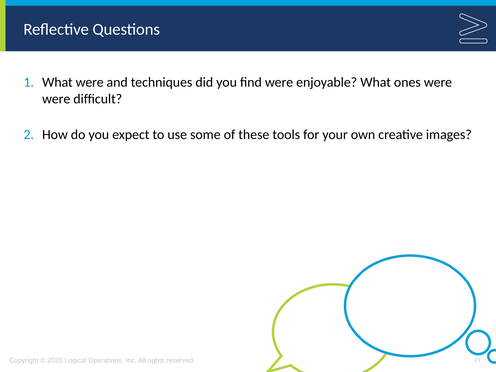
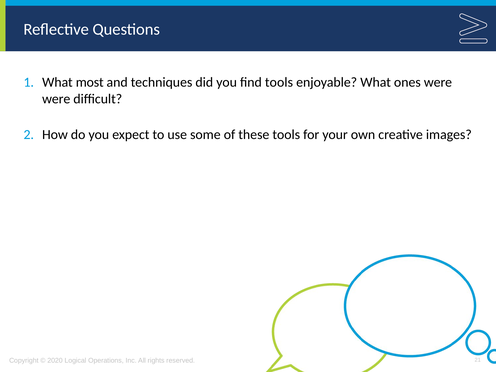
What were: were -> most (90, 82)
find were: were -> tools (279, 82)
